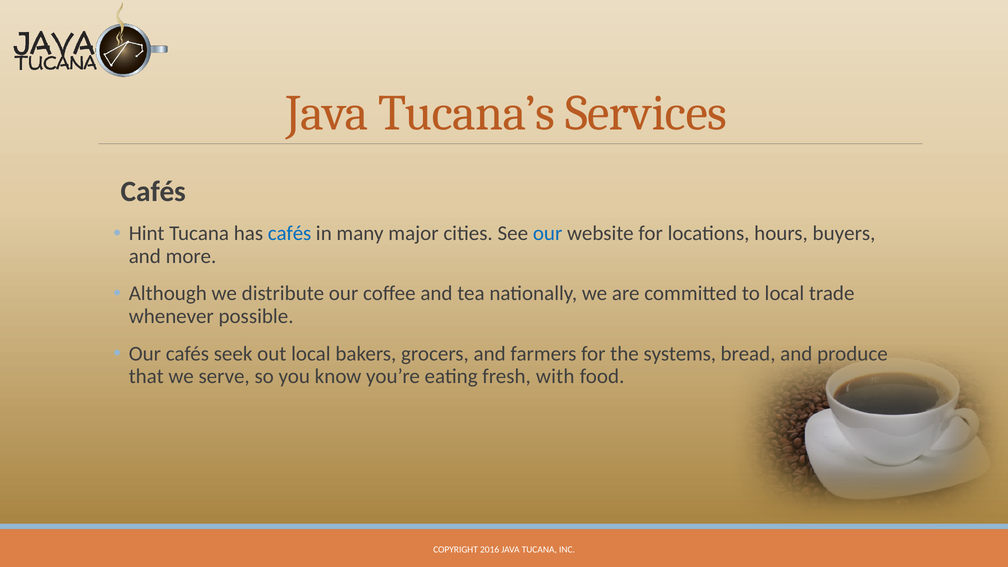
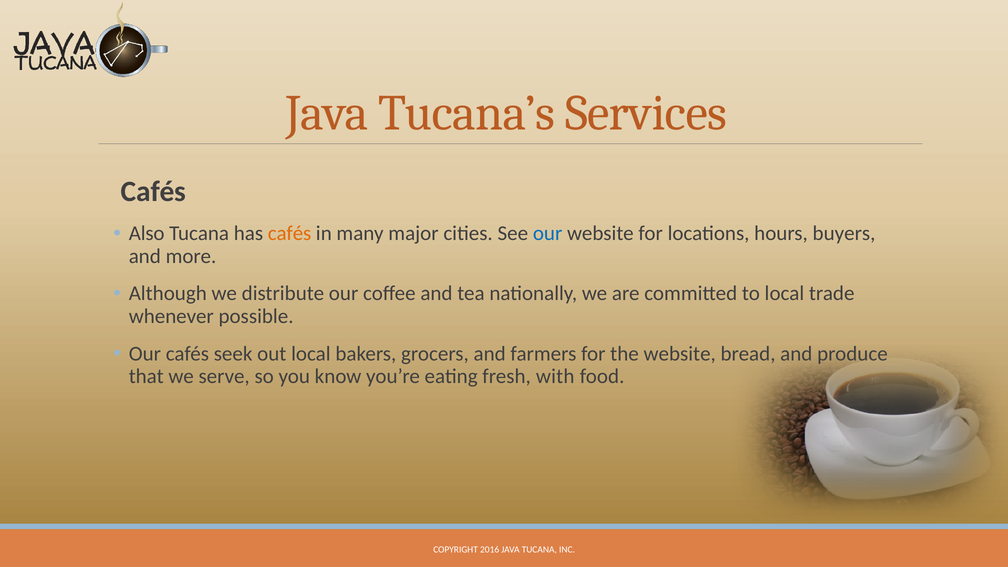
Hint: Hint -> Also (147, 233)
cafés colour: blue -> orange (290, 233)
the systems: systems -> website (680, 354)
